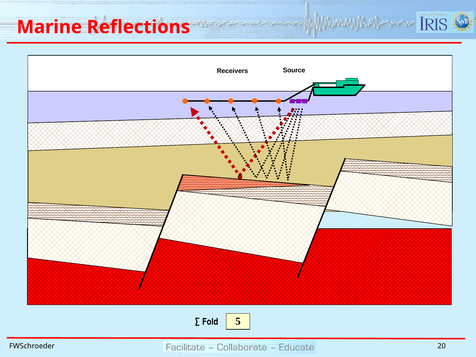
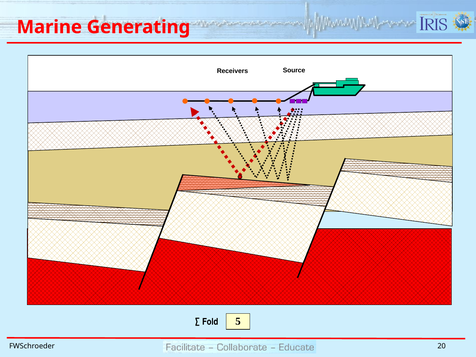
Reflections: Reflections -> Generating (138, 27)
